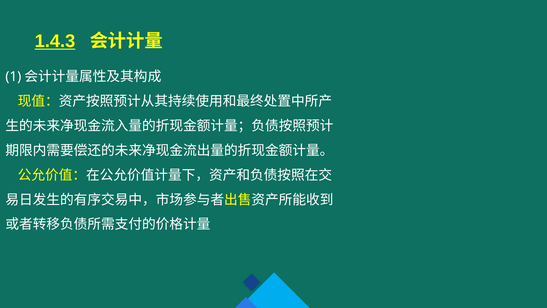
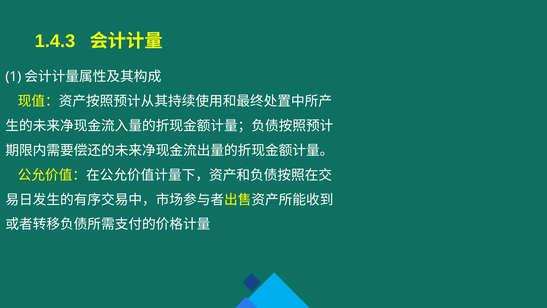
1.4.3 underline: present -> none (55, 41)
